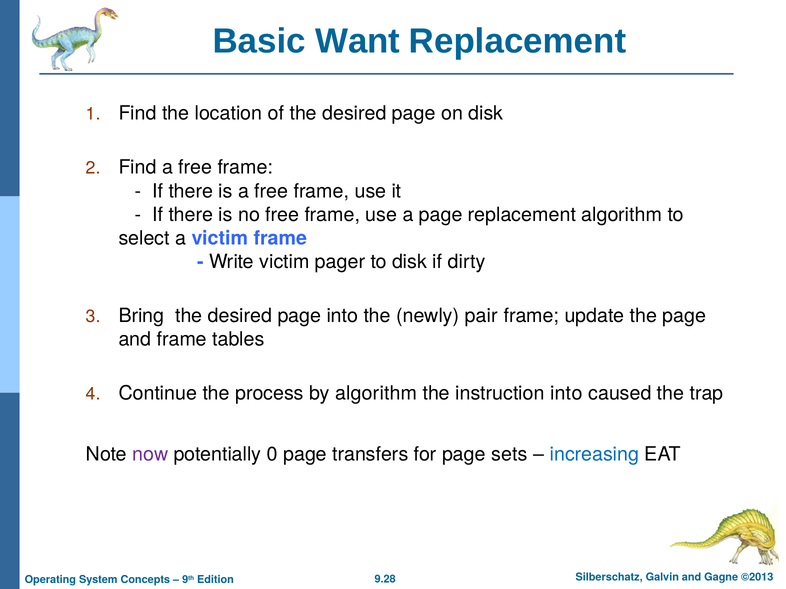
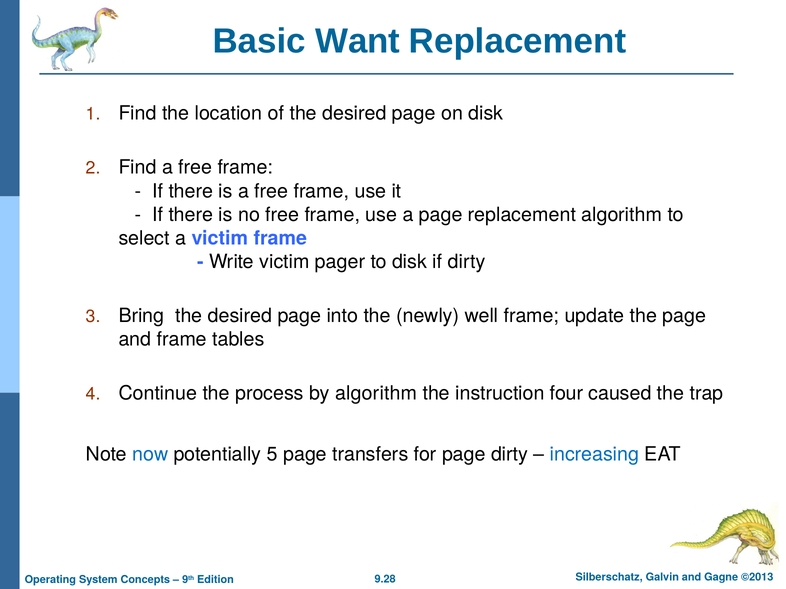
pair: pair -> well (481, 316)
instruction into: into -> four (567, 394)
now colour: purple -> blue (150, 454)
0: 0 -> 5 (272, 454)
page sets: sets -> dirty (510, 454)
